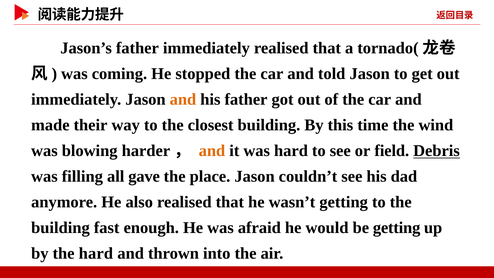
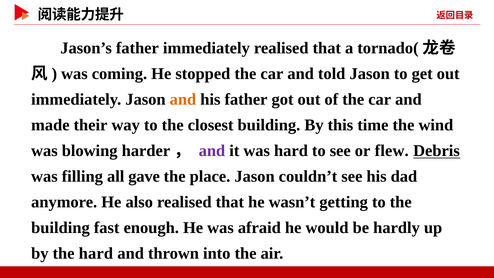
and colour: orange -> purple (212, 151)
field: field -> flew (392, 151)
be getting: getting -> hardly (397, 228)
